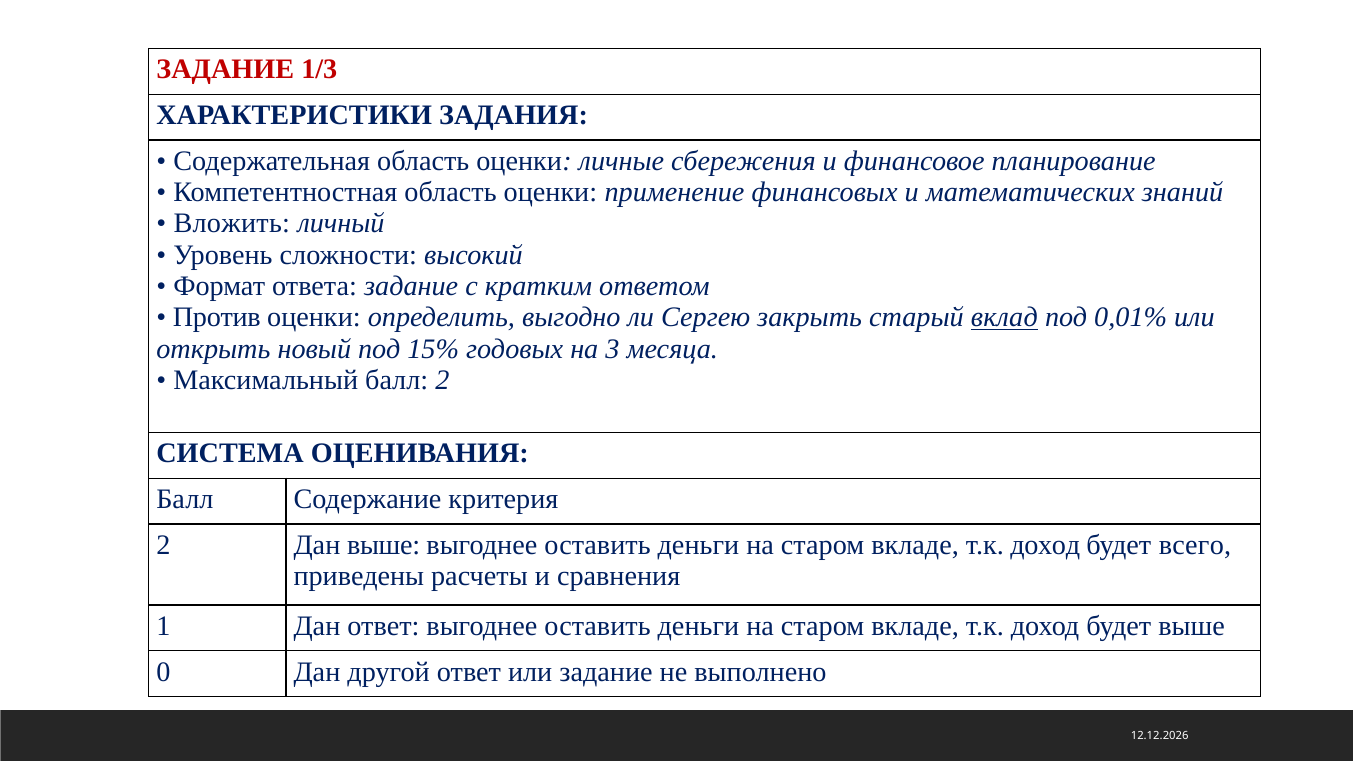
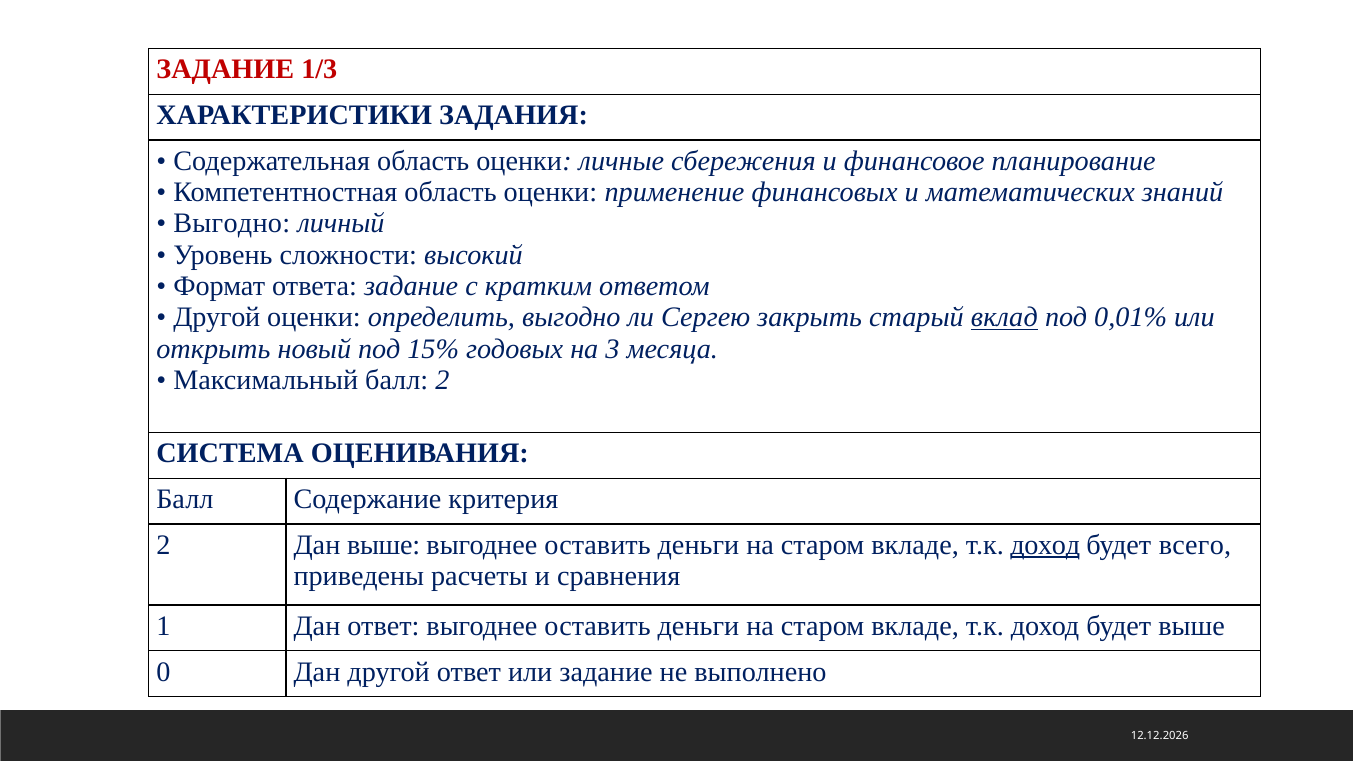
Вложить: Вложить -> Выгодно (232, 224)
Против: Против -> Другой (217, 317)
доход underline: none -> present (1045, 545)
